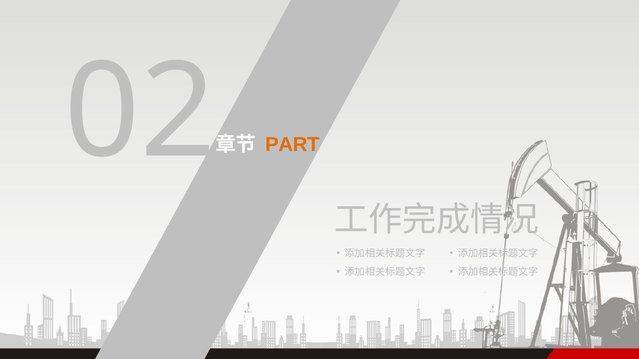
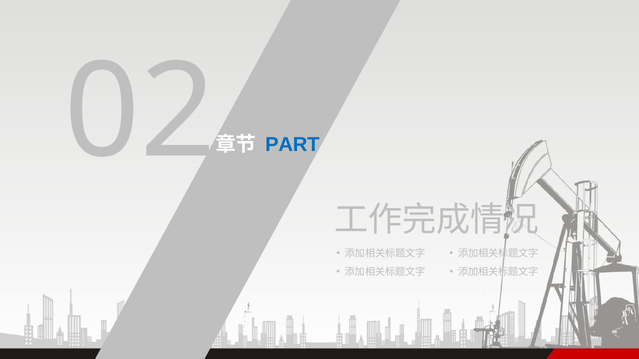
PART colour: orange -> blue (292, 145)
